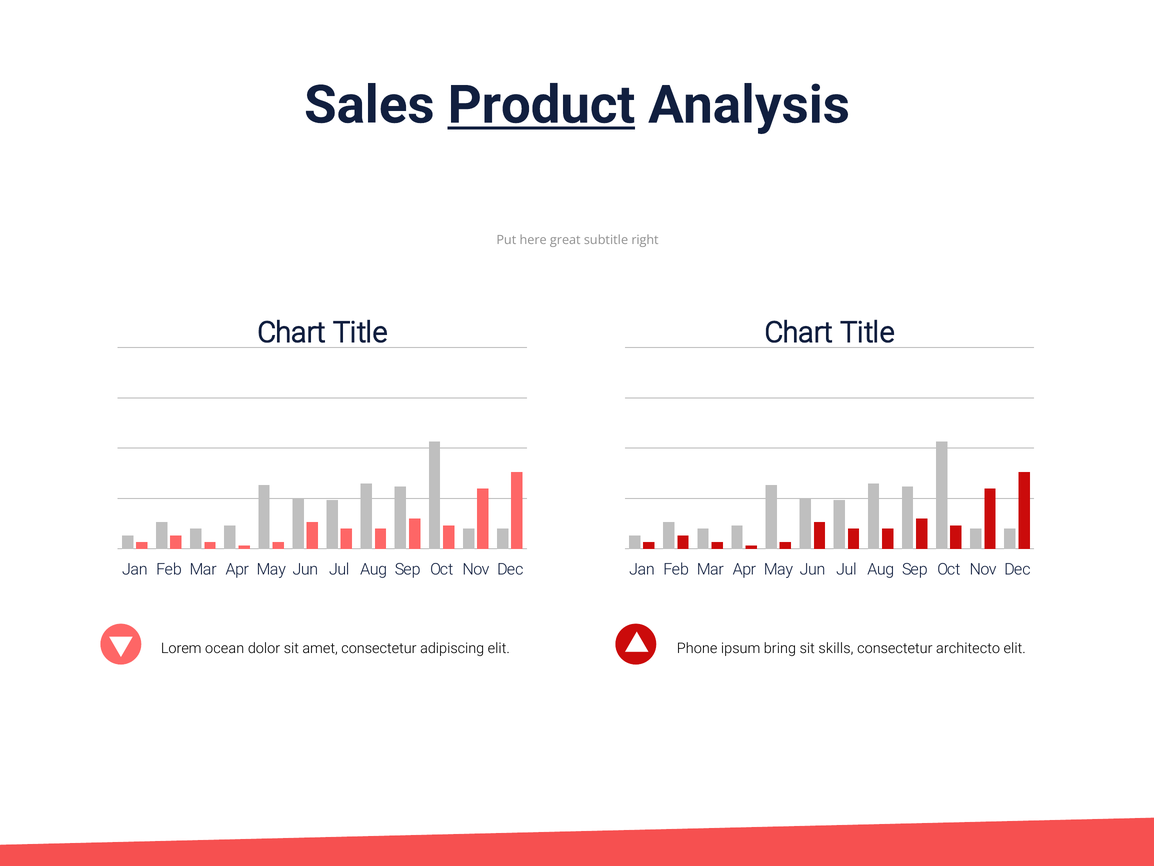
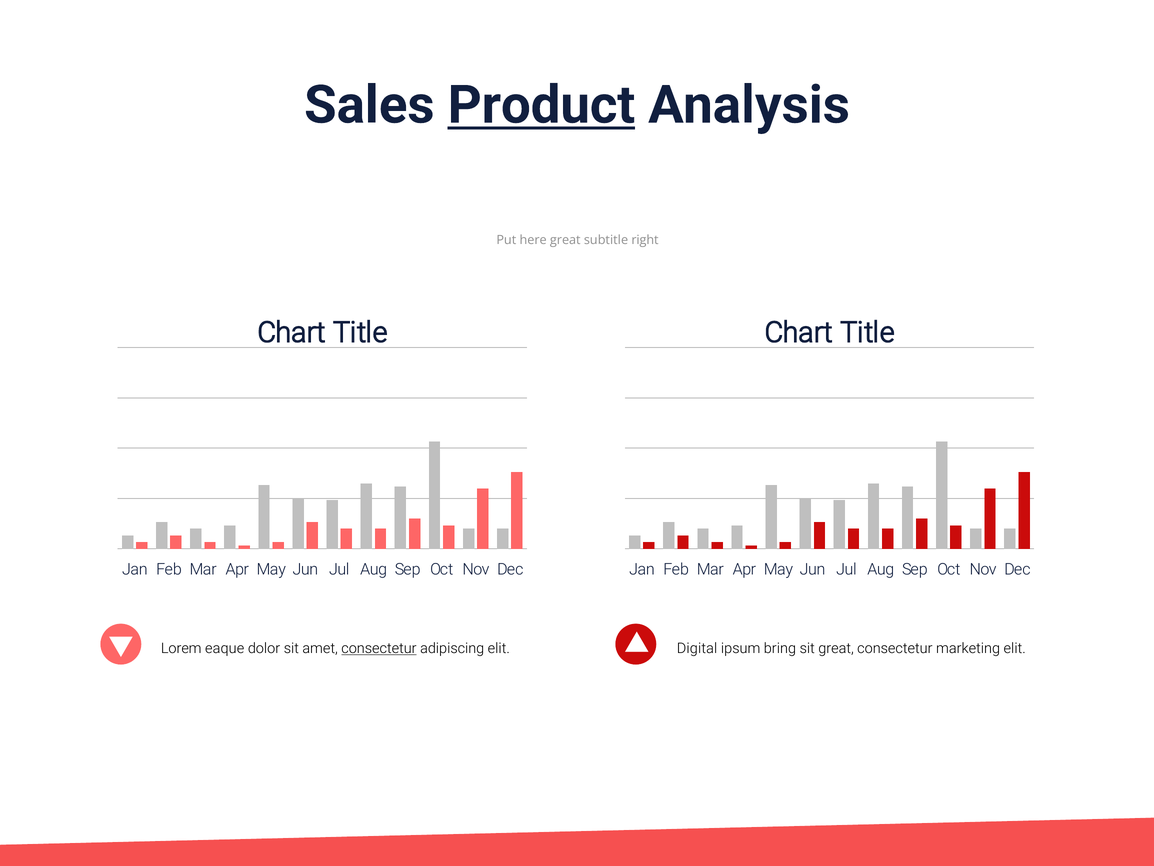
ocean: ocean -> eaque (225, 648)
consectetur underline: none -> present (379, 648)
Phone: Phone -> Digital (697, 648)
sit skills: skills -> great (836, 648)
architecto: architecto -> marketing (968, 648)
